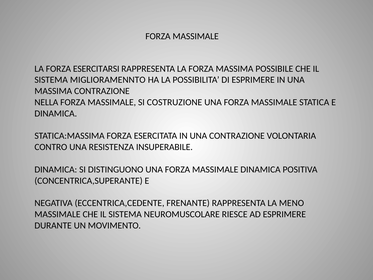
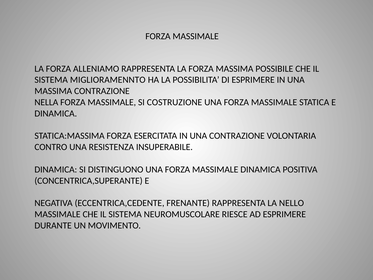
ESERCITARSI: ESERCITARSI -> ALLENIAMO (96, 69)
MENO: MENO -> NELLO (291, 203)
